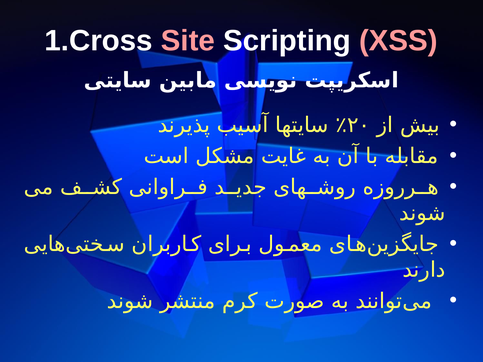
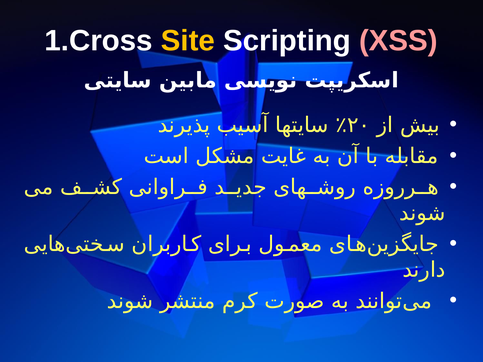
Site colour: pink -> yellow (188, 41)
